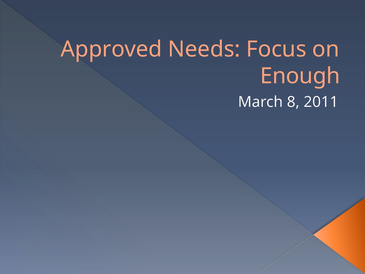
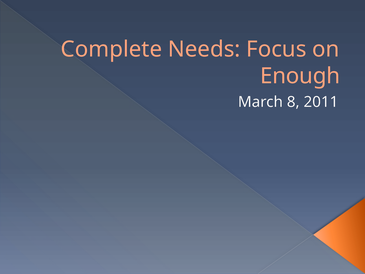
Approved: Approved -> Complete (111, 49)
